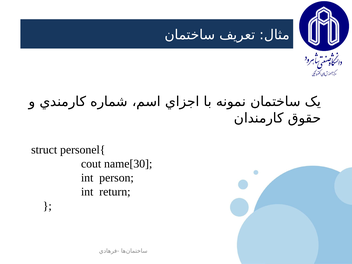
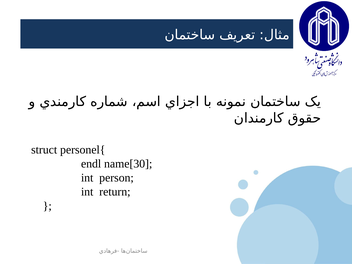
cout: cout -> endl (91, 164)
